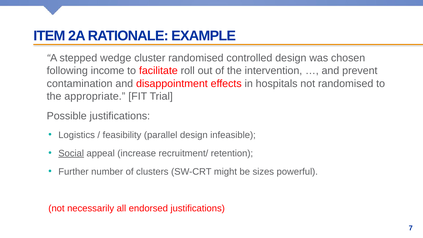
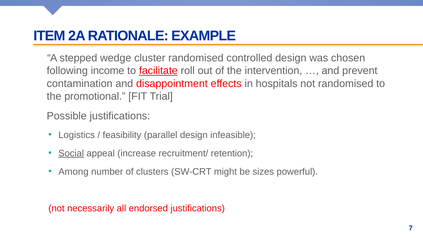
facilitate underline: none -> present (158, 71)
appropriate: appropriate -> promotional (95, 96)
Further: Further -> Among (73, 172)
